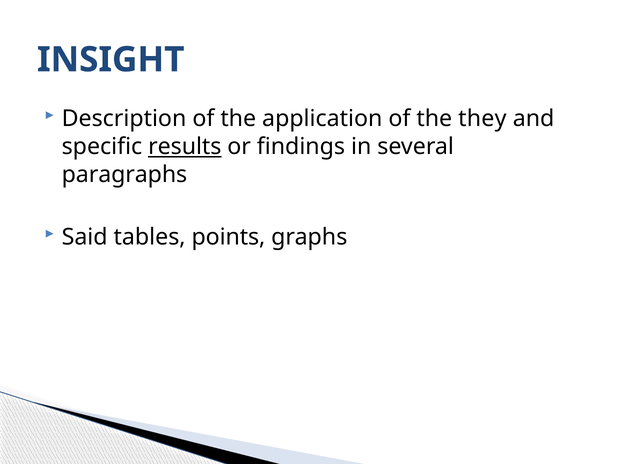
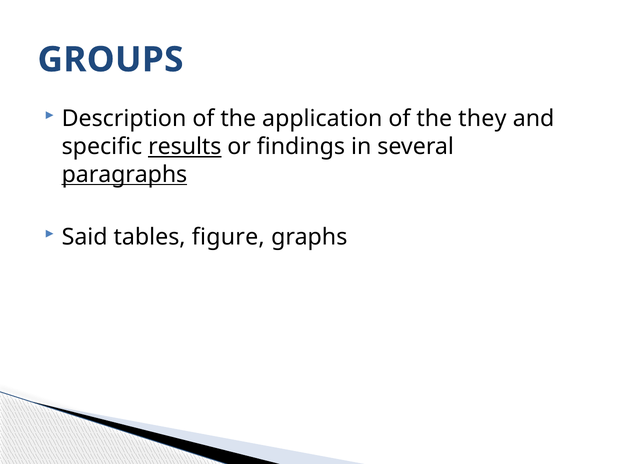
INSIGHT: INSIGHT -> GROUPS (111, 60)
paragraphs underline: none -> present (124, 174)
points: points -> figure (228, 237)
